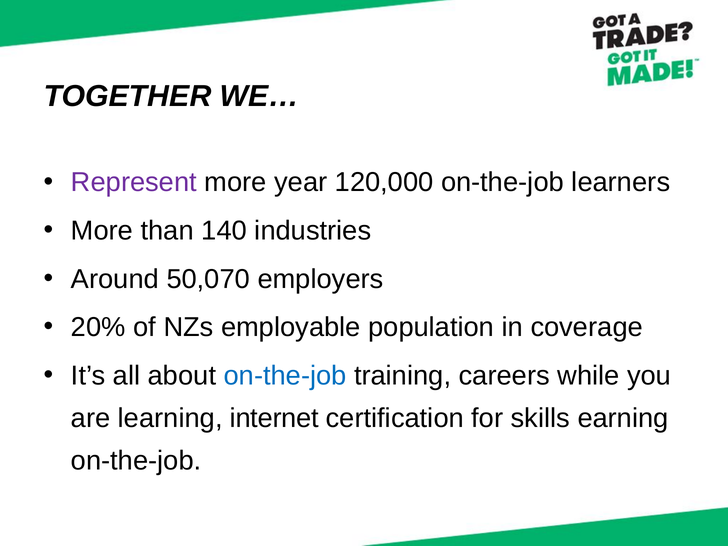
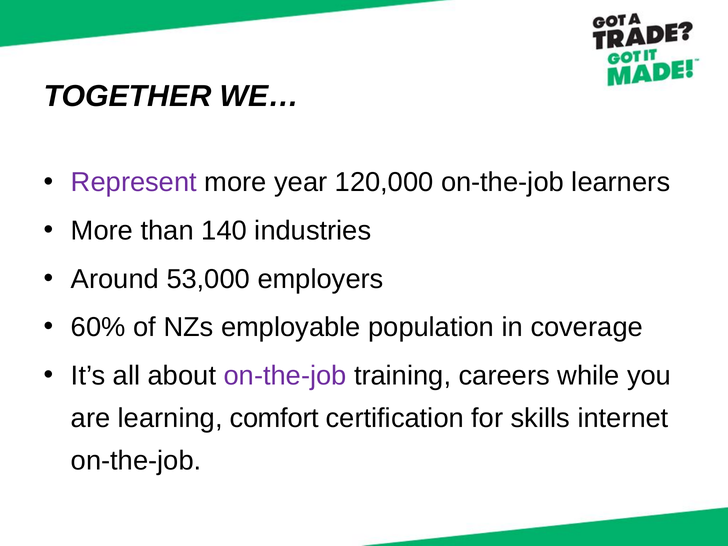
50,070: 50,070 -> 53,000 (208, 279)
20%: 20% -> 60% (98, 327)
on-the-job colour: blue -> purple (285, 376)
internet: internet -> comfort (274, 418)
earning: earning -> internet (623, 418)
